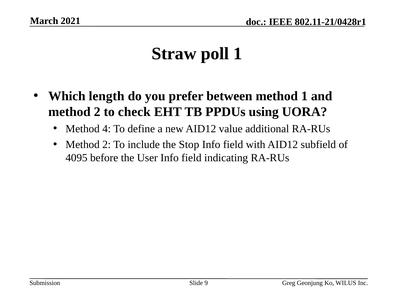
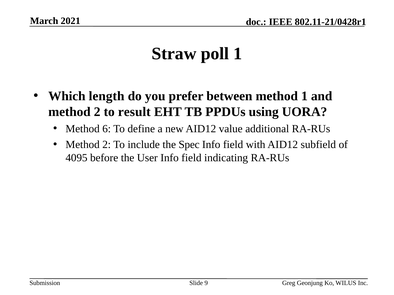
check: check -> result (134, 112)
4: 4 -> 6 (107, 129)
Stop: Stop -> Spec (189, 145)
